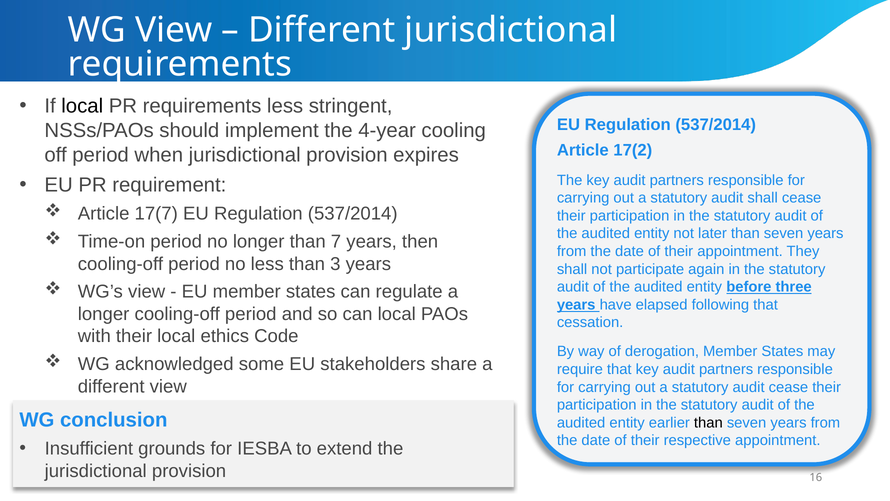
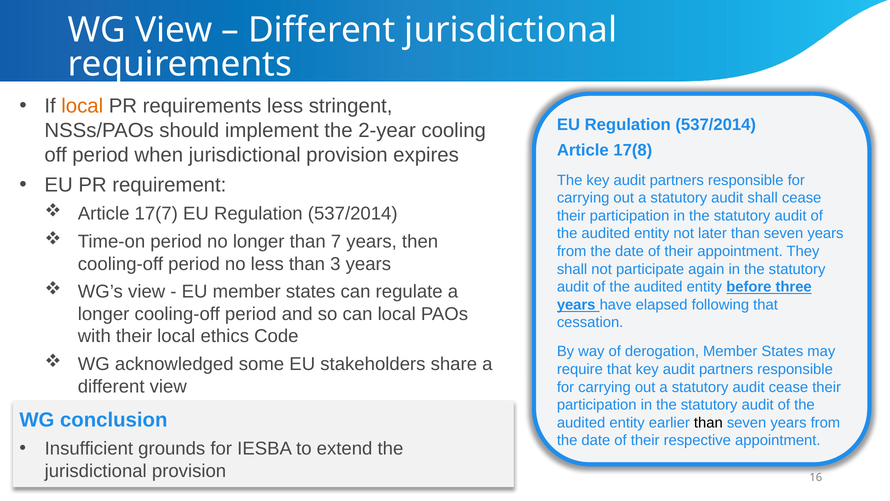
local colour: black -> orange (82, 106)
4-year: 4-year -> 2-year (387, 130)
17(2: 17(2 -> 17(8 (633, 150)
